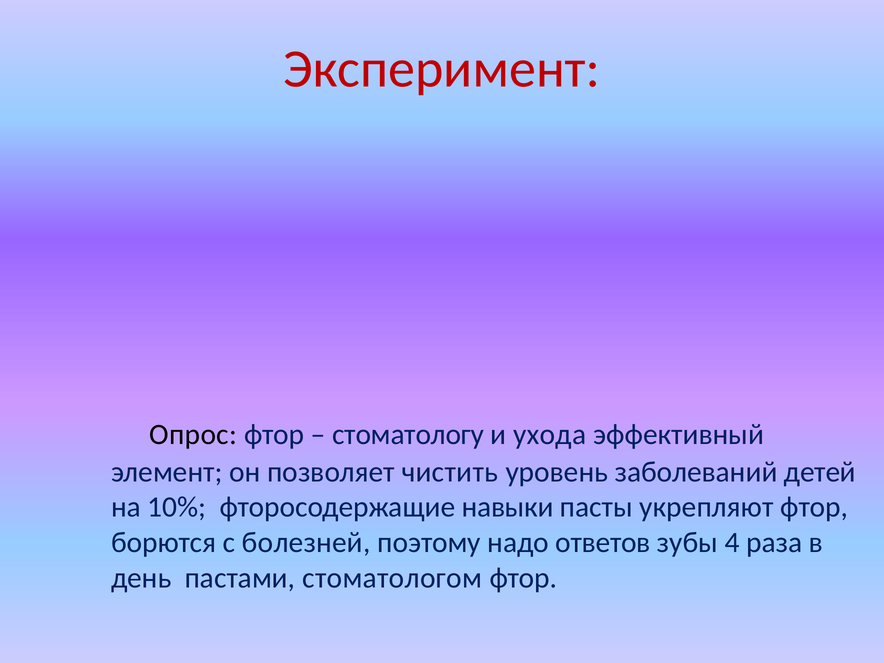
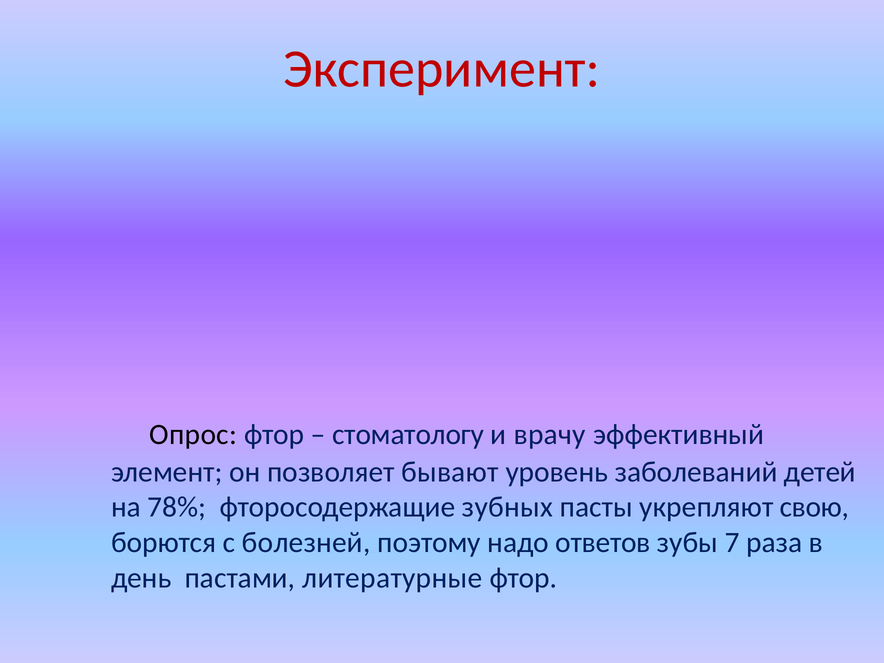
ухода: ухода -> врачу (550, 435)
чистить: чистить -> бывают (450, 472)
10%: 10% -> 78% (177, 507)
навыки: навыки -> зубных (507, 507)
укрепляют фтор: фтор -> свою (814, 507)
4: 4 -> 7 (732, 543)
стоматологом: стоматологом -> литературные (392, 578)
